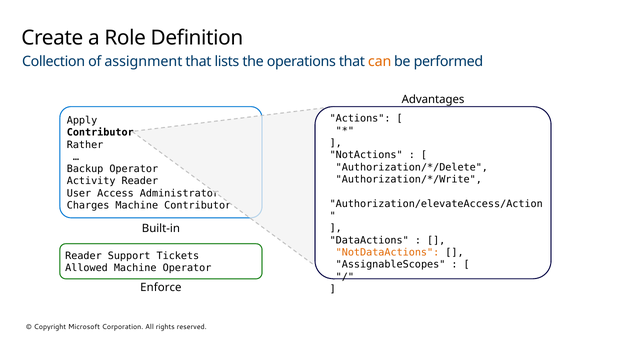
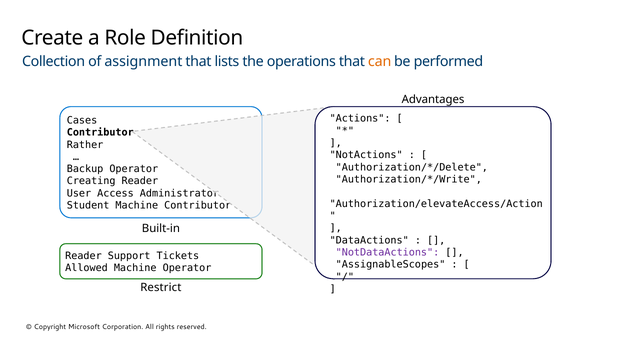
Apply: Apply -> Cases (82, 120)
Activity: Activity -> Creating (91, 181)
Charges: Charges -> Student (88, 206)
NotDataActions colour: orange -> purple (388, 253)
Enforce: Enforce -> Restrict (161, 288)
